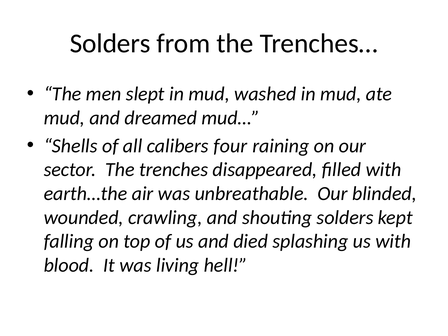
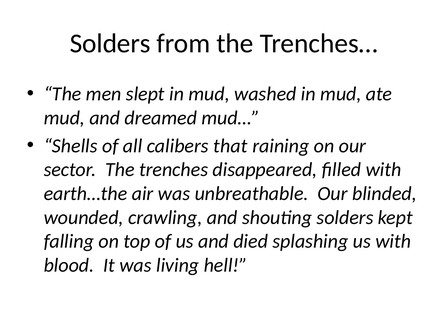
four: four -> that (230, 146)
